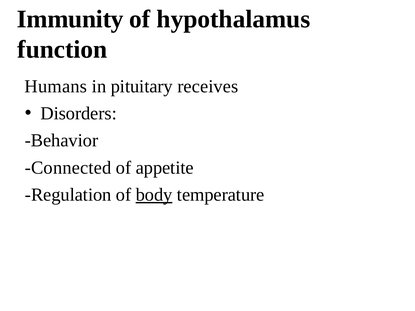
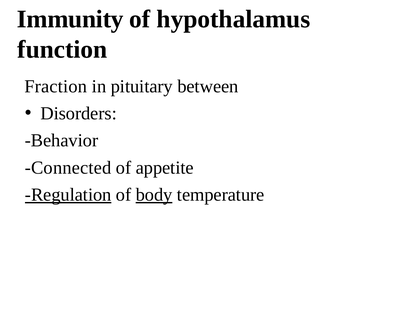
Humans: Humans -> Fraction (56, 86)
receives: receives -> between (208, 86)
Regulation underline: none -> present (68, 195)
